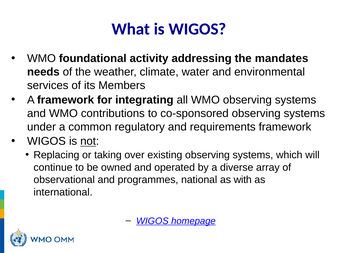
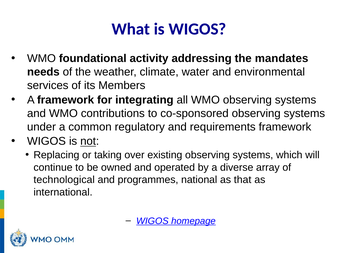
observational: observational -> technological (64, 180)
with: with -> that (243, 180)
